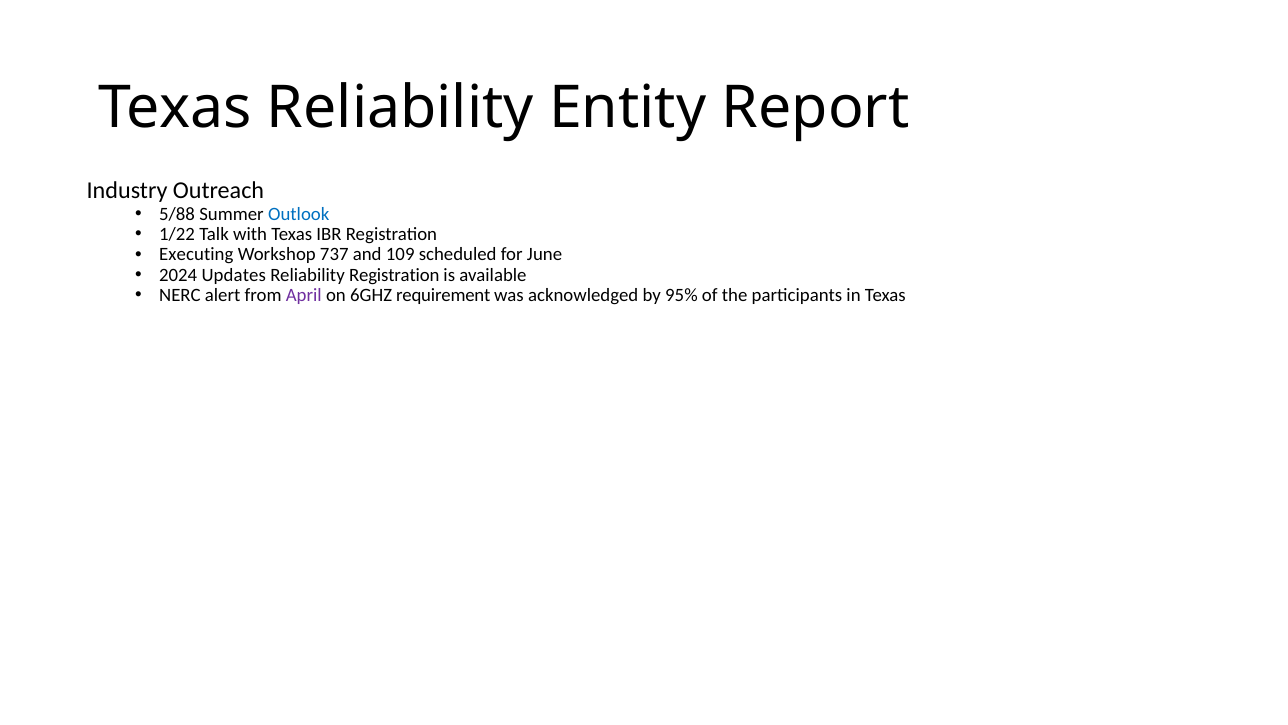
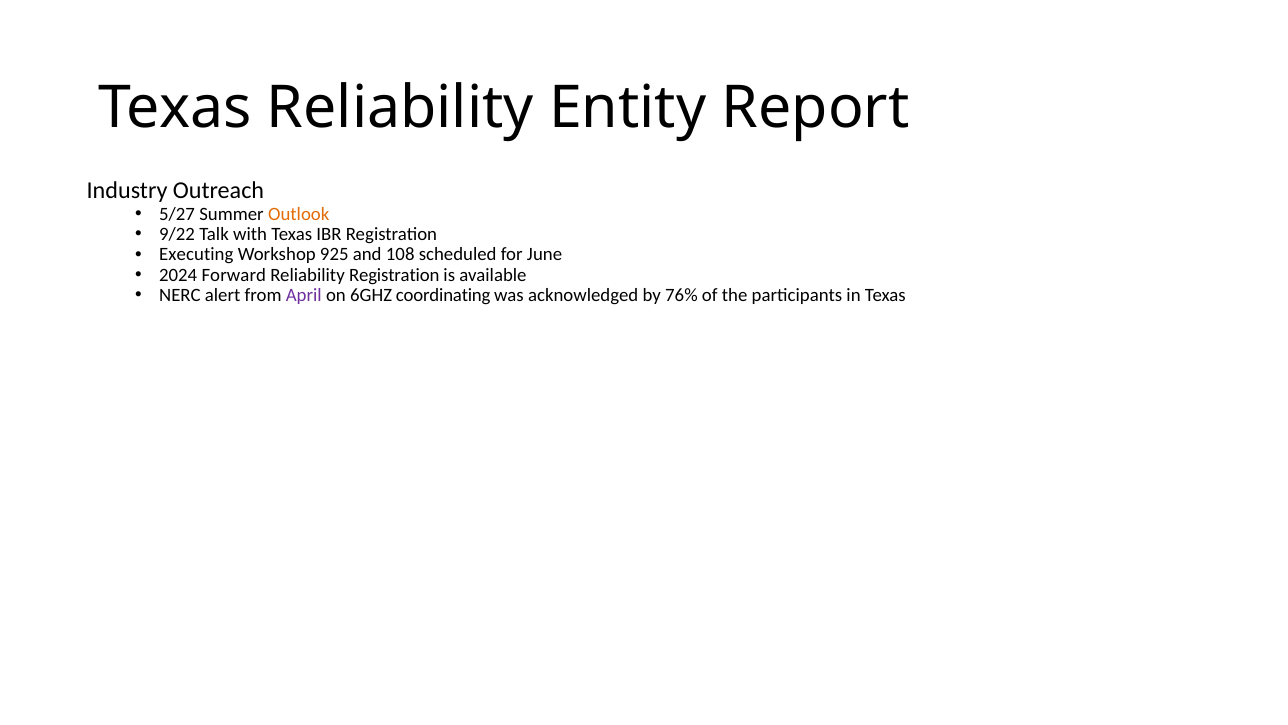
5/88: 5/88 -> 5/27 (177, 214)
Outlook colour: blue -> orange (299, 214)
1/22: 1/22 -> 9/22 (177, 234)
737: 737 -> 925 (334, 254)
109: 109 -> 108 (400, 254)
Updates: Updates -> Forward (234, 275)
requirement: requirement -> coordinating (443, 295)
95%: 95% -> 76% (681, 295)
